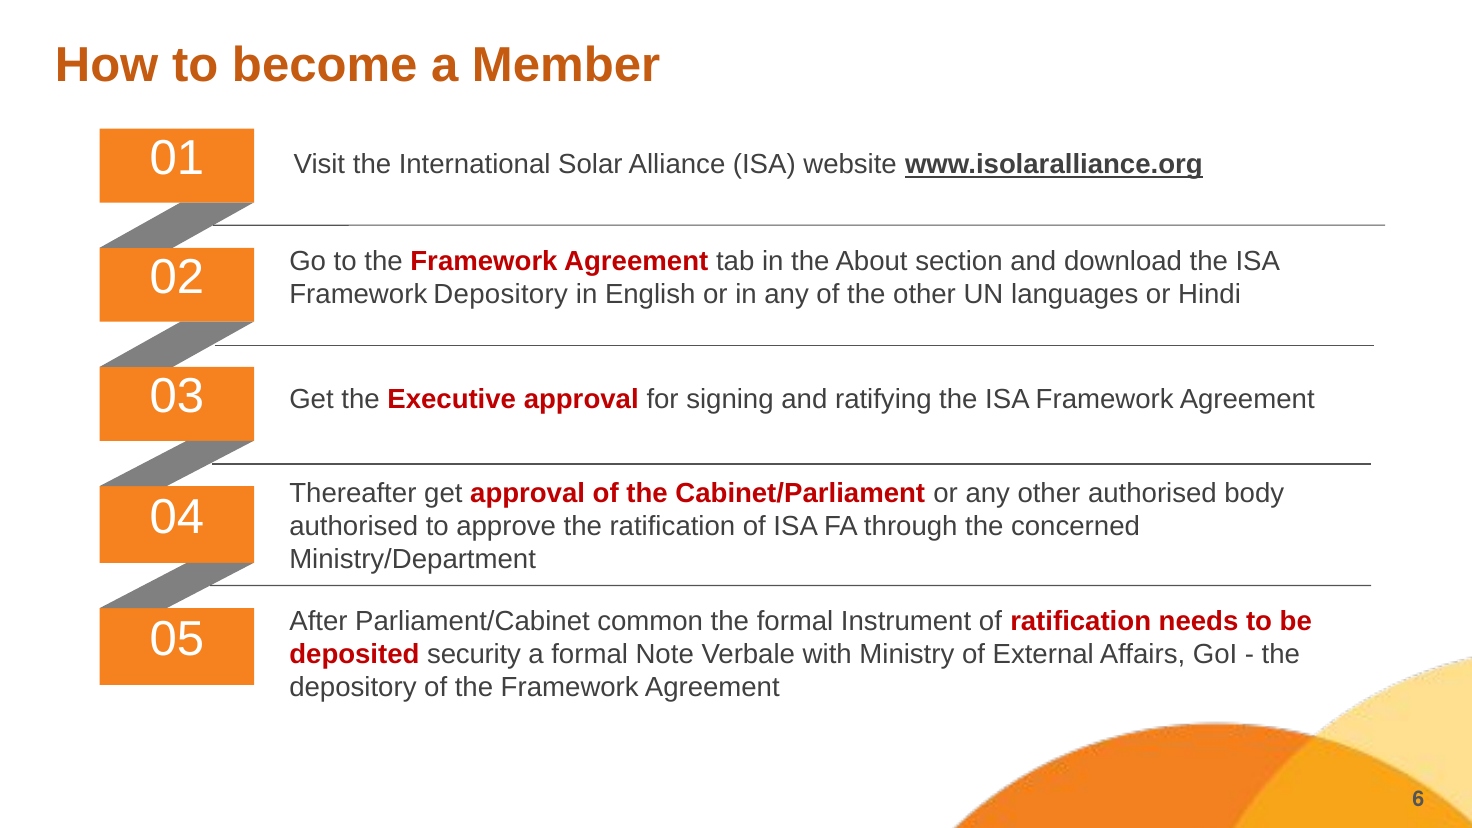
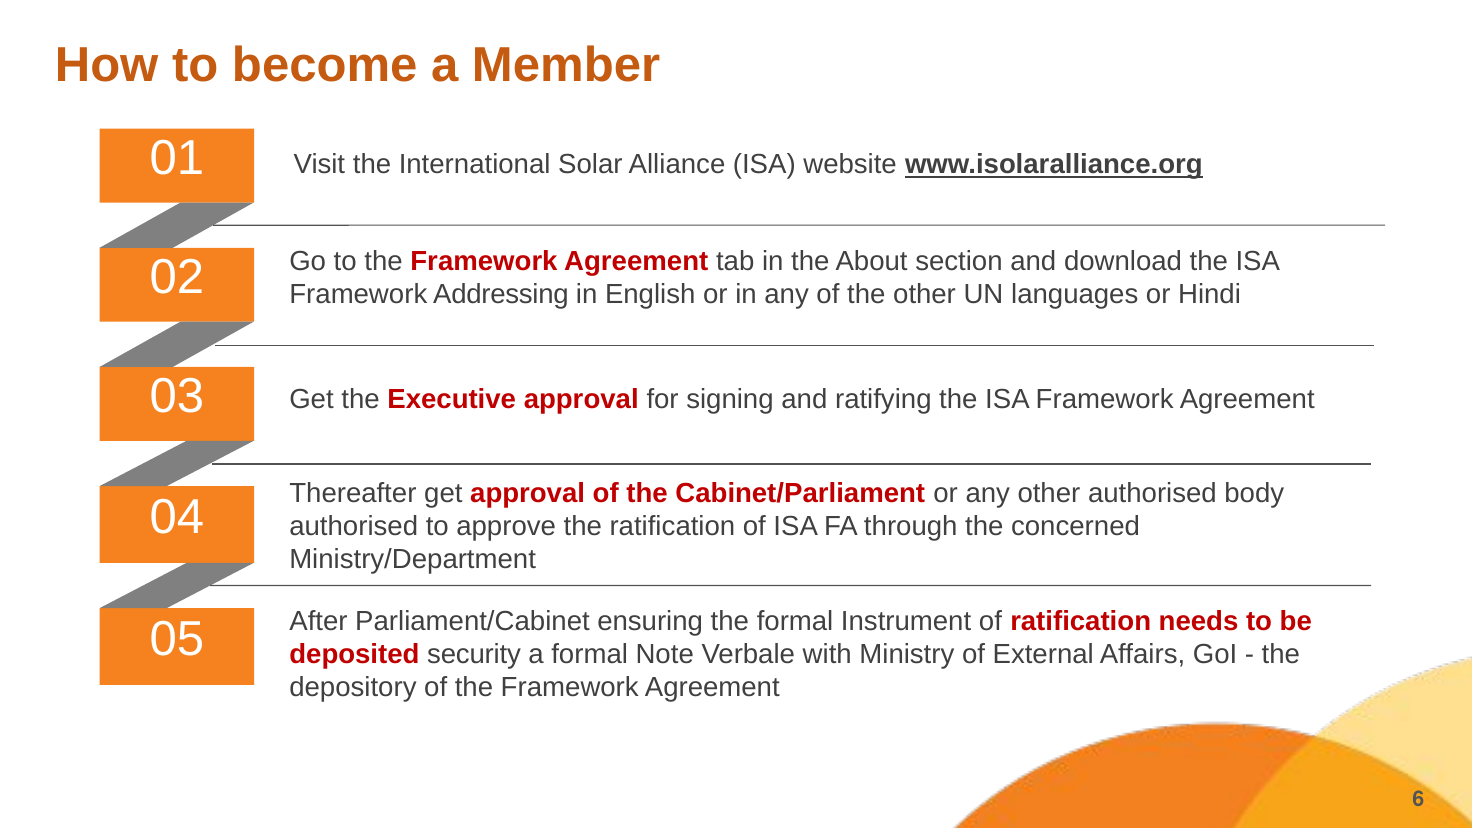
Framework Depository: Depository -> Addressing (501, 294)
common: common -> ensuring (650, 621)
